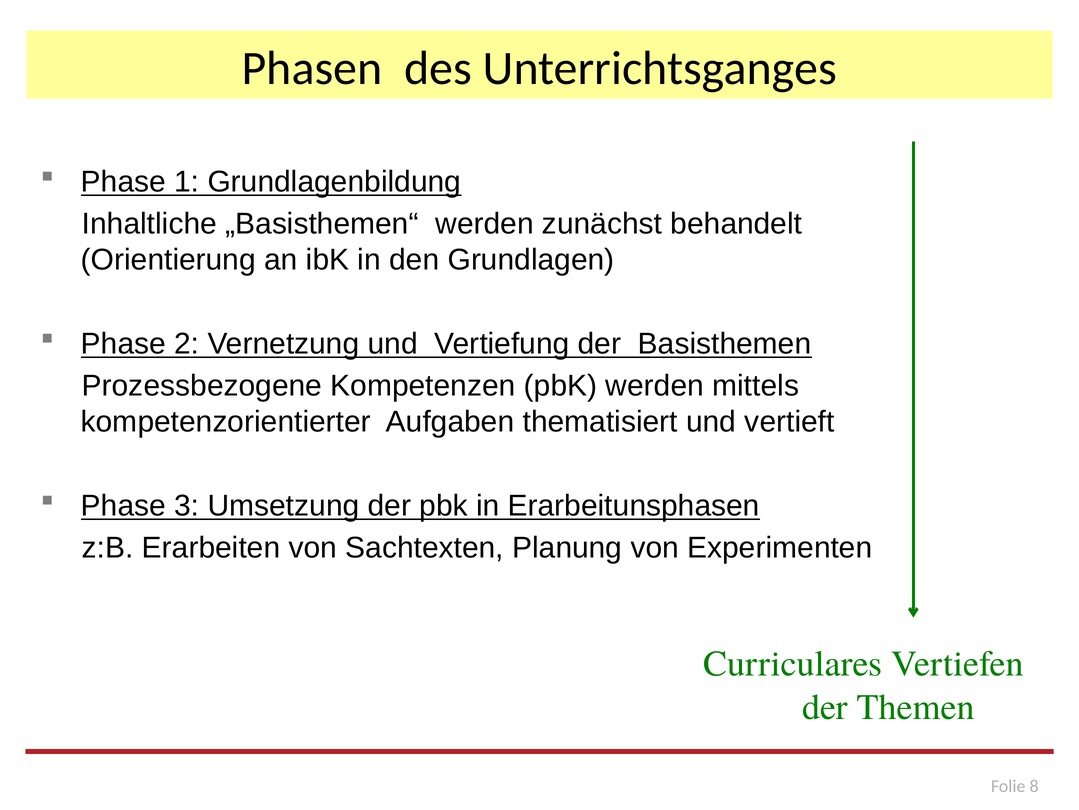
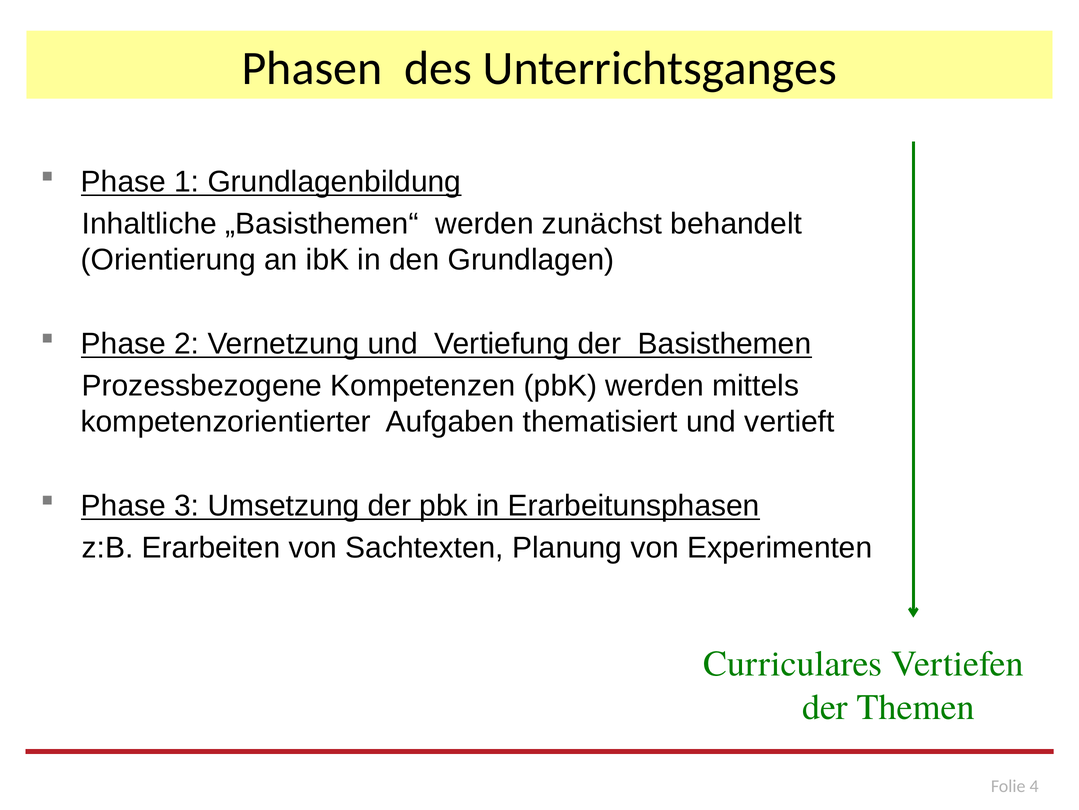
8: 8 -> 4 (1034, 786)
